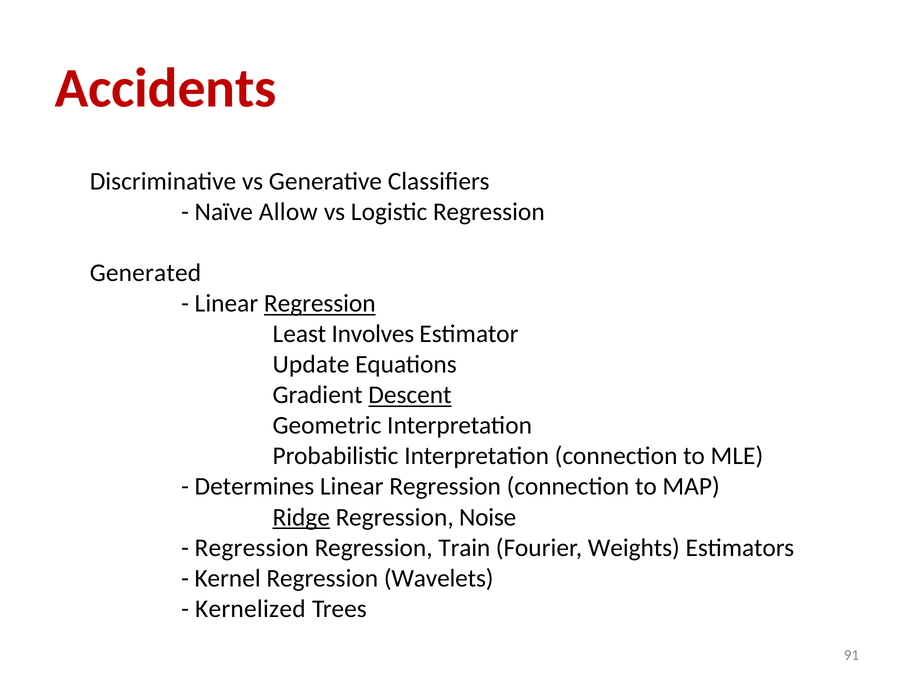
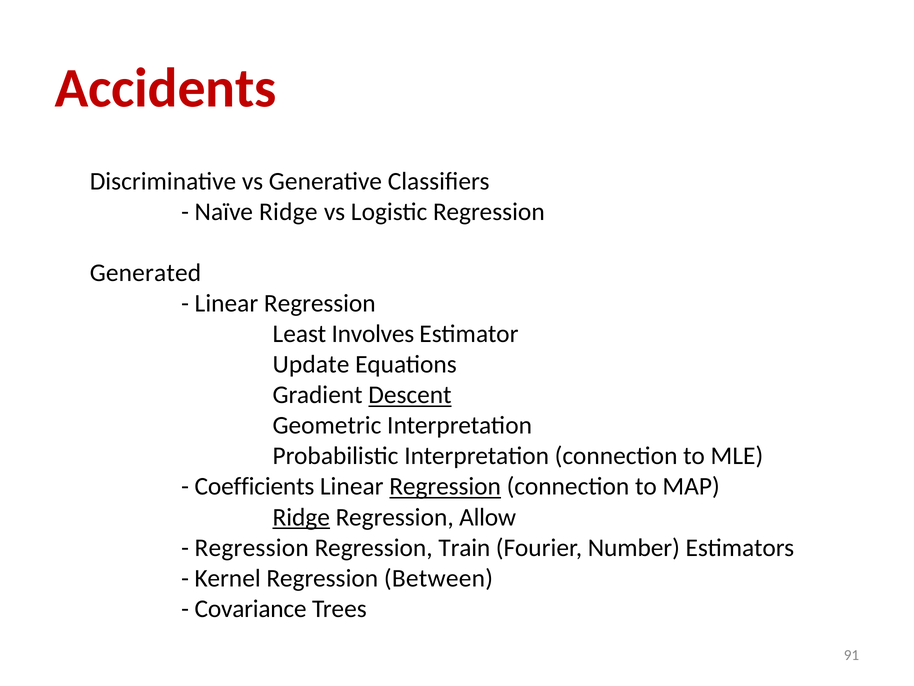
Naïve Allow: Allow -> Ridge (288, 212)
Regression underline: present -> none (320, 303)
Determines: Determines -> Coefficients (254, 486)
Regression underline: none -> present (445, 486)
Noise: Noise -> Allow (488, 517)
Weights: Weights -> Number (634, 547)
Wavelets: Wavelets -> Between (438, 578)
Kernelized: Kernelized -> Covariance (251, 608)
